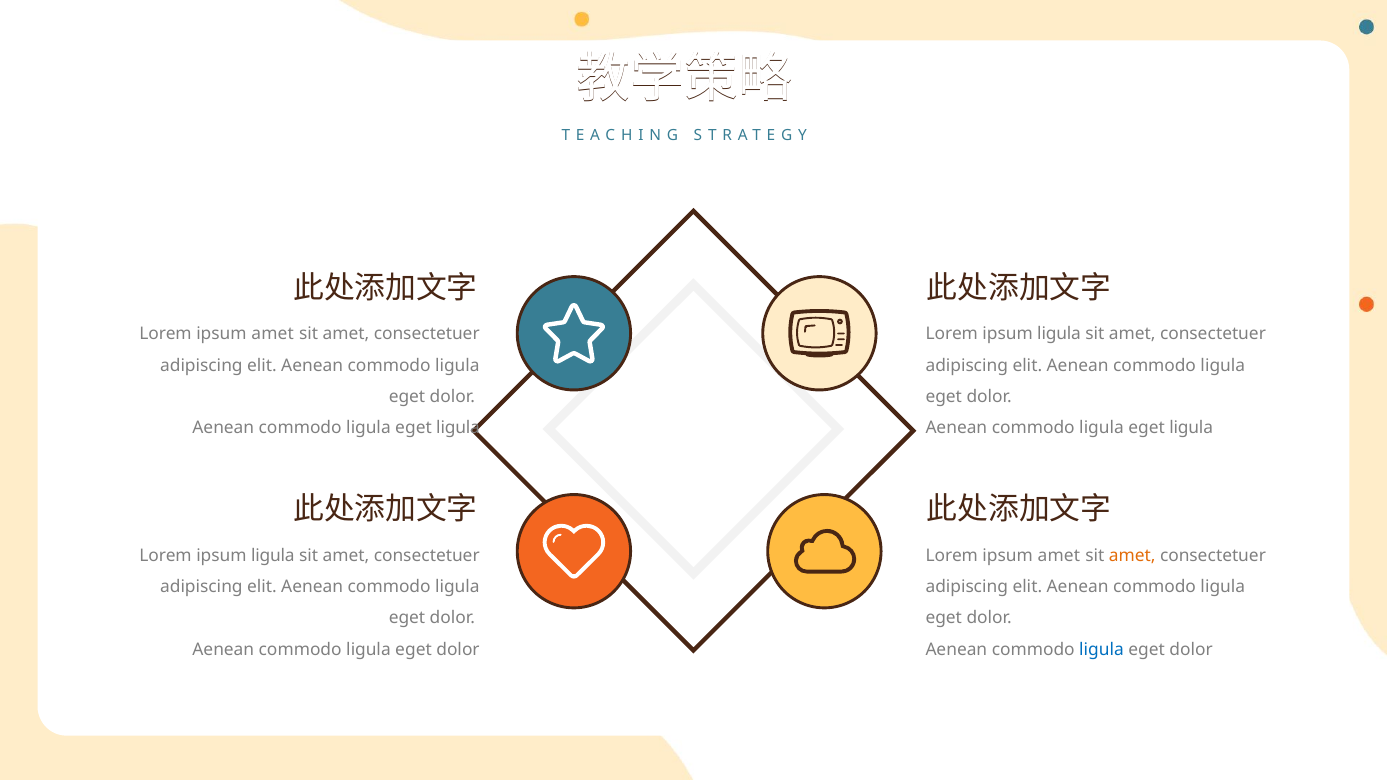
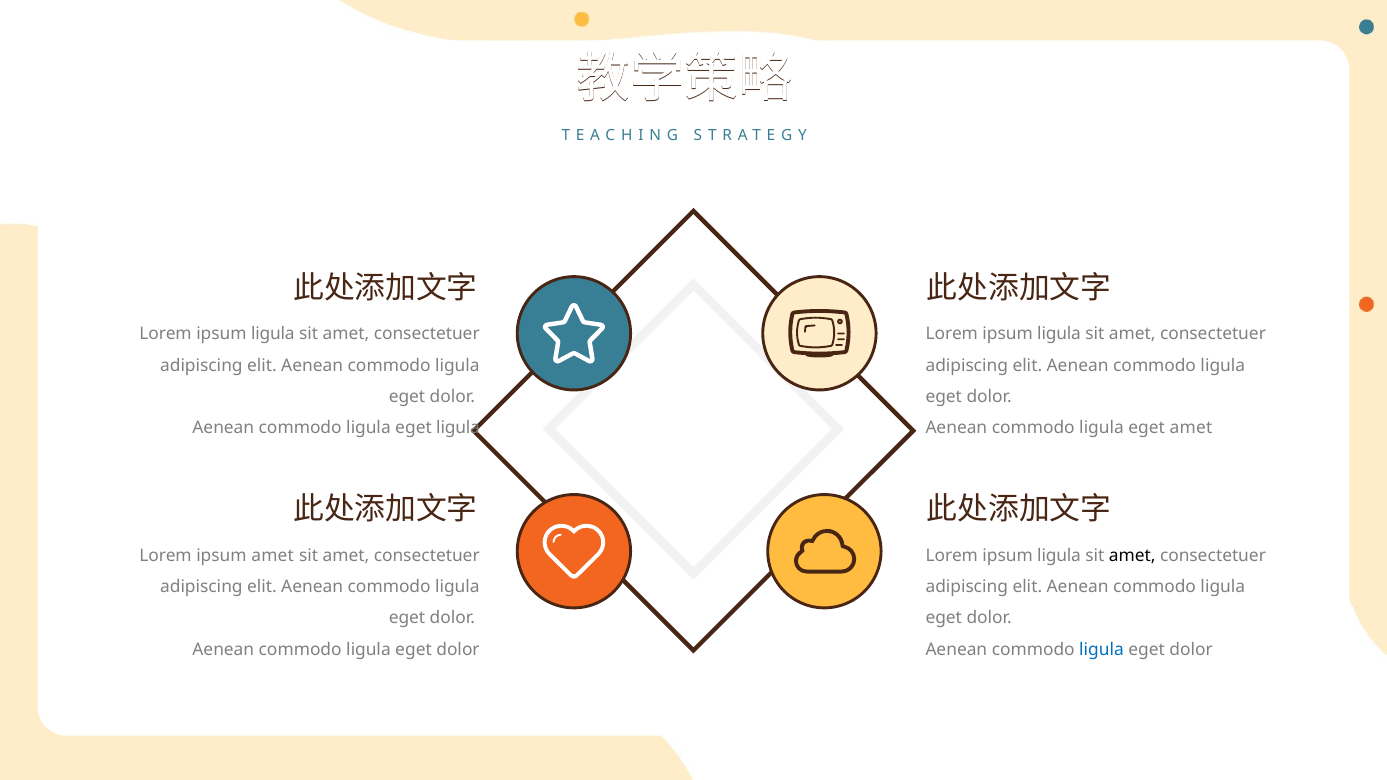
amet: amet -> ligula (273, 334)
ligula: ligula -> amet (1191, 428)
ligula: ligula -> amet (273, 556)
amet: amet -> ligula (1059, 556)
amet colour: orange -> black (1132, 556)
